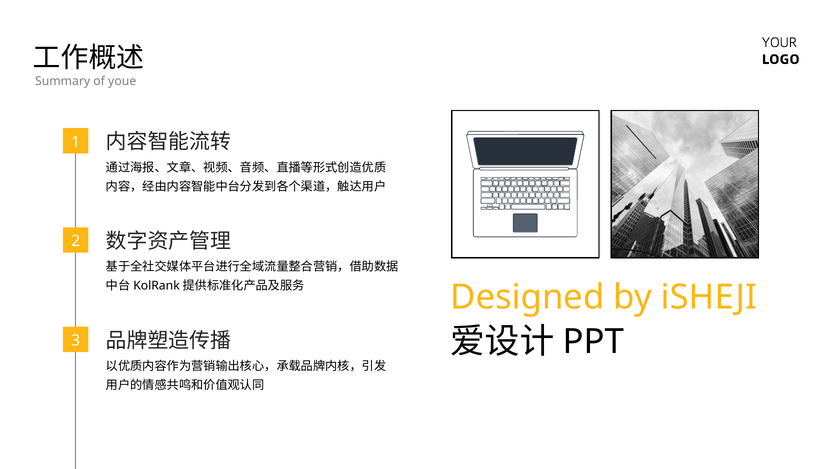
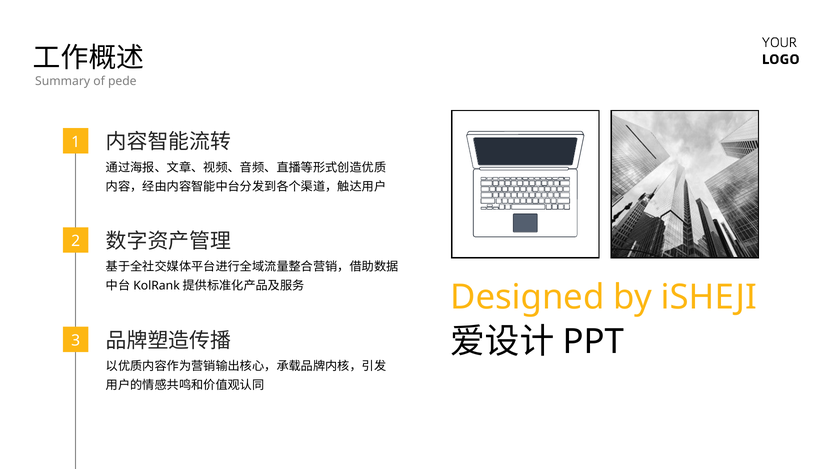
youe: youe -> pede (122, 81)
